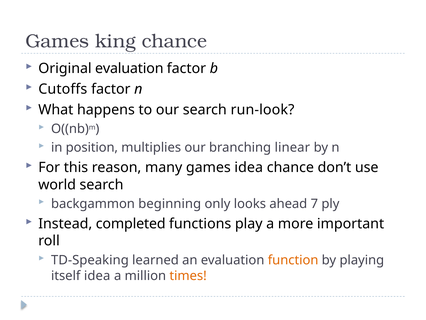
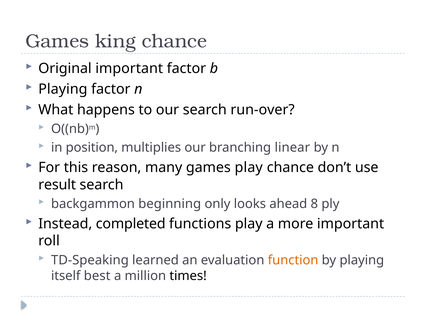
Original evaluation: evaluation -> important (129, 68)
Cutoffs: Cutoffs -> Playing (63, 89)
run-look: run-look -> run-over (263, 110)
games idea: idea -> play (249, 167)
world: world -> result (57, 184)
7: 7 -> 8 (314, 204)
itself idea: idea -> best (97, 275)
times colour: orange -> black (188, 275)
